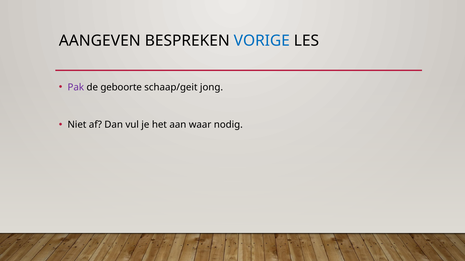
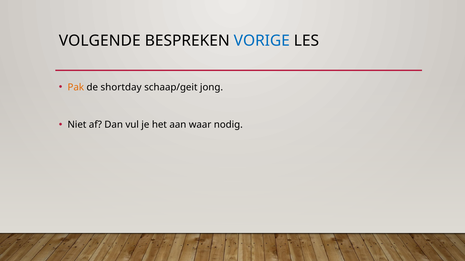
AANGEVEN: AANGEVEN -> VOLGENDE (100, 41)
Pak colour: purple -> orange (76, 87)
geboorte: geboorte -> shortday (121, 87)
